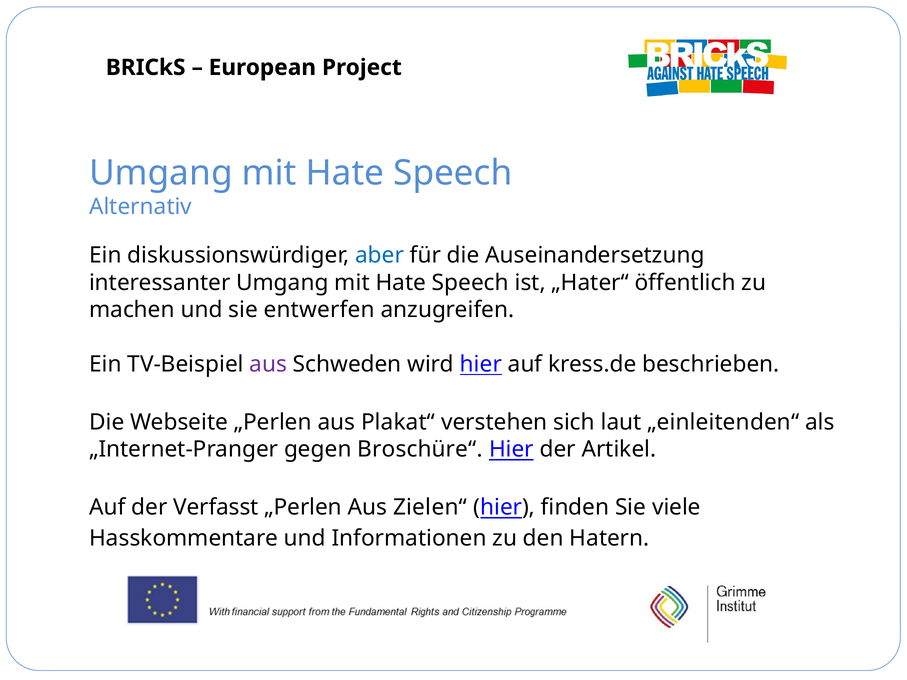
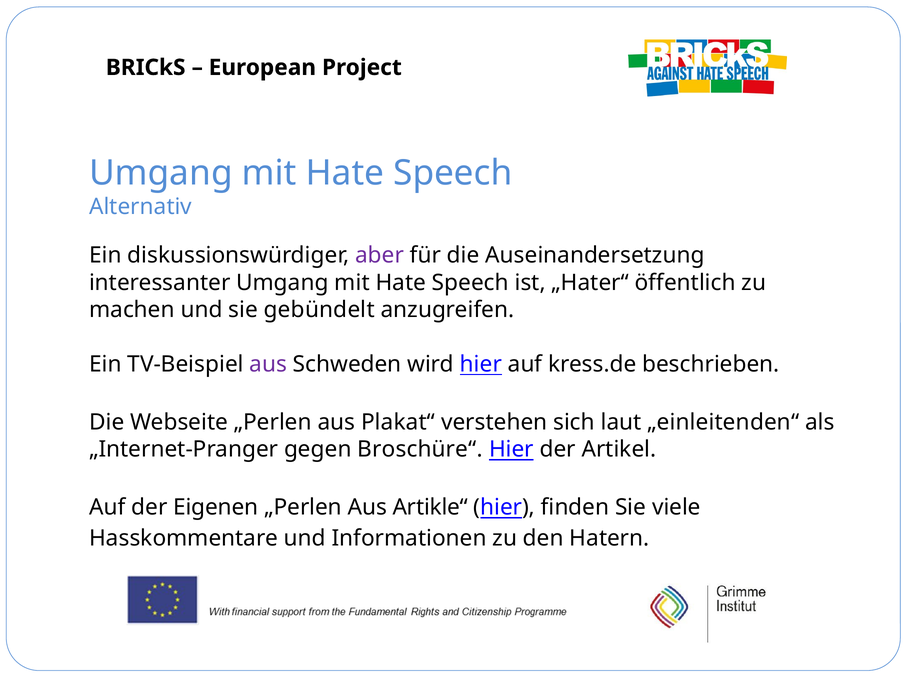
aber colour: blue -> purple (380, 255)
entwerfen: entwerfen -> gebündelt (319, 310)
Verfasst: Verfasst -> Eigenen (216, 508)
Zielen“: Zielen“ -> Artikle“ (430, 508)
